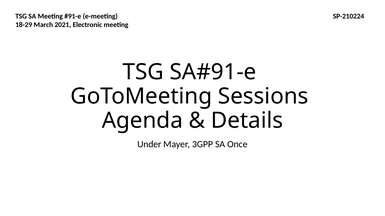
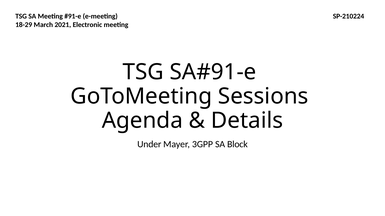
Once: Once -> Block (237, 144)
